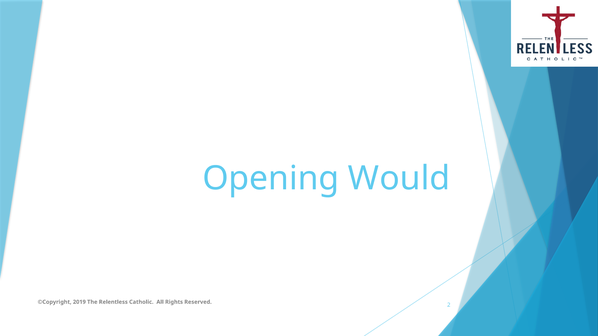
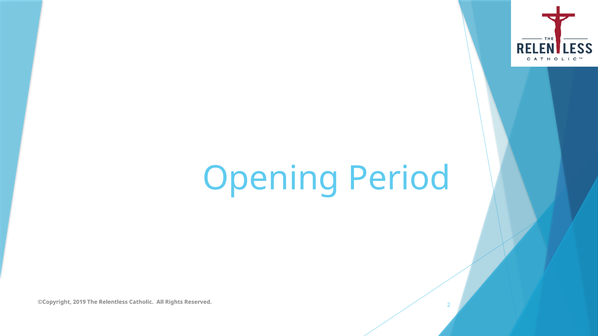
Would: Would -> Period (399, 179)
